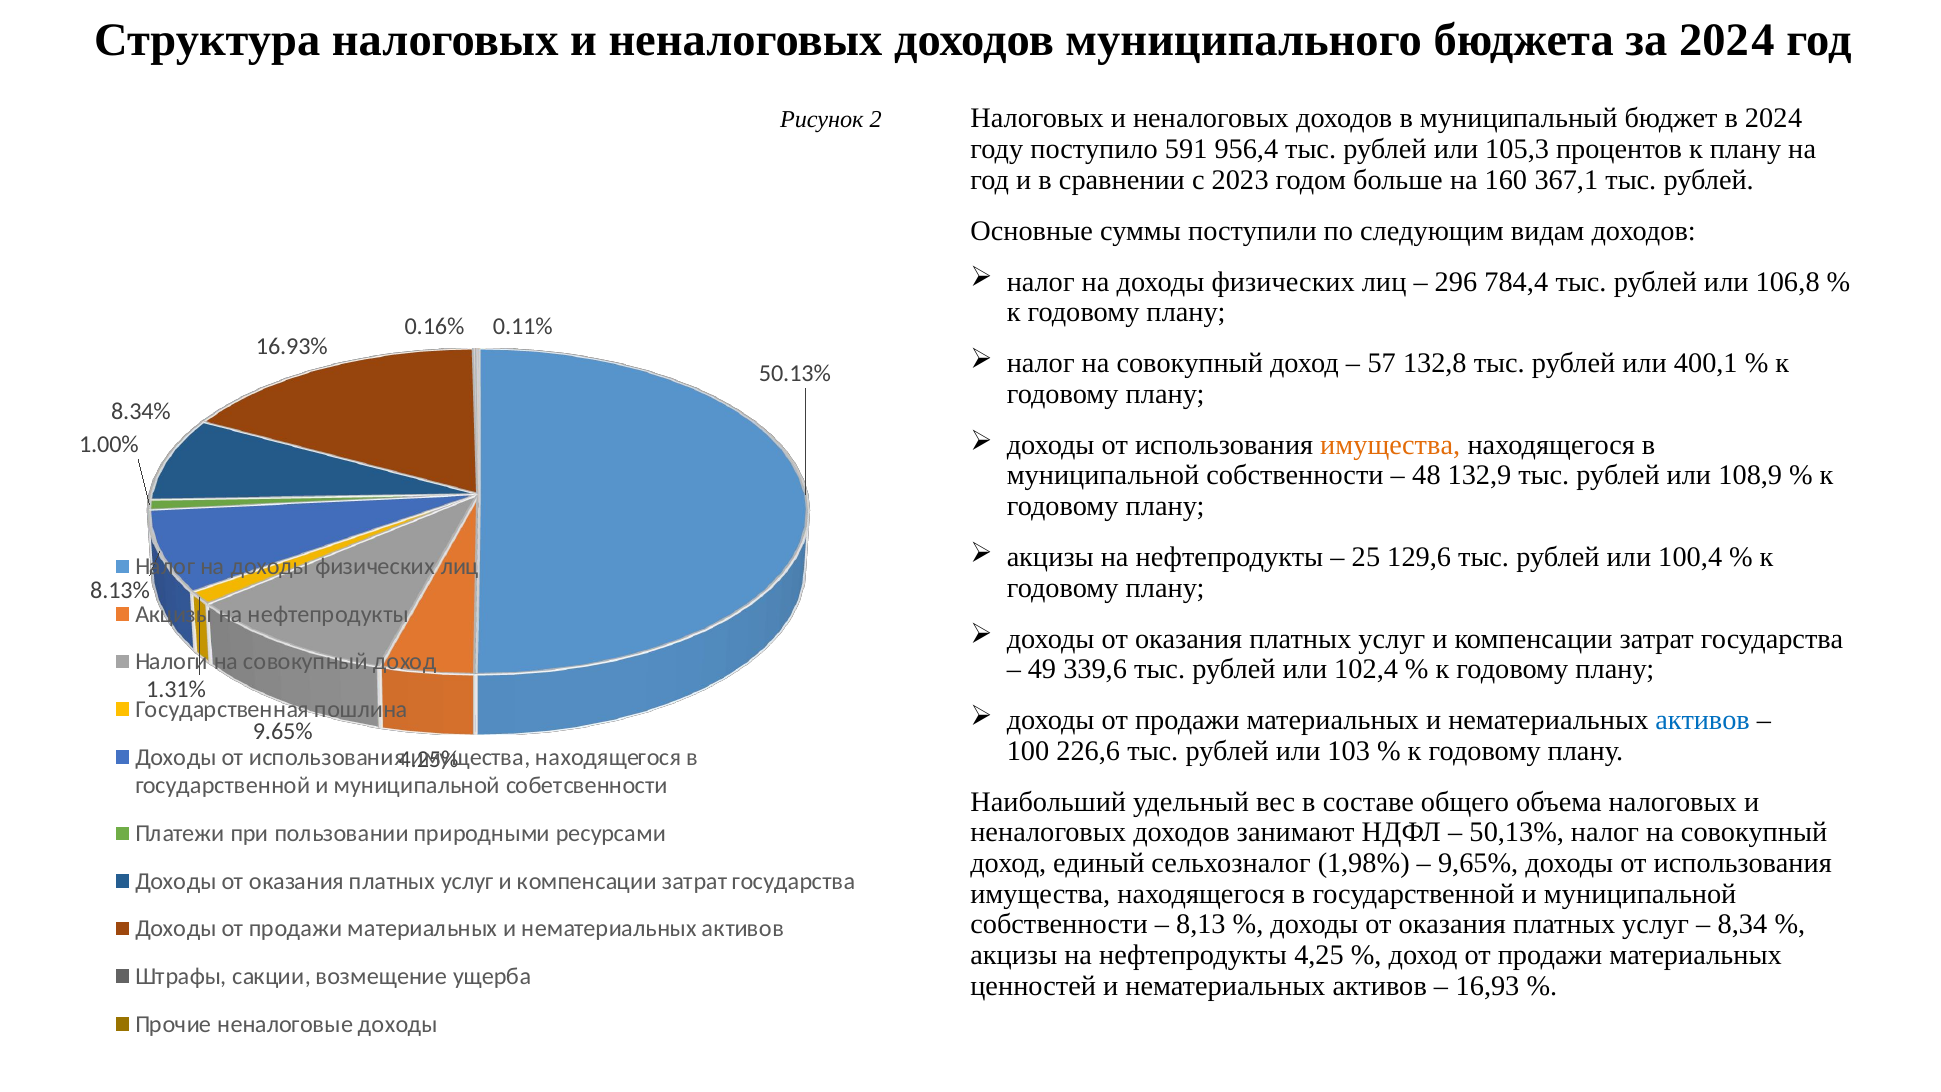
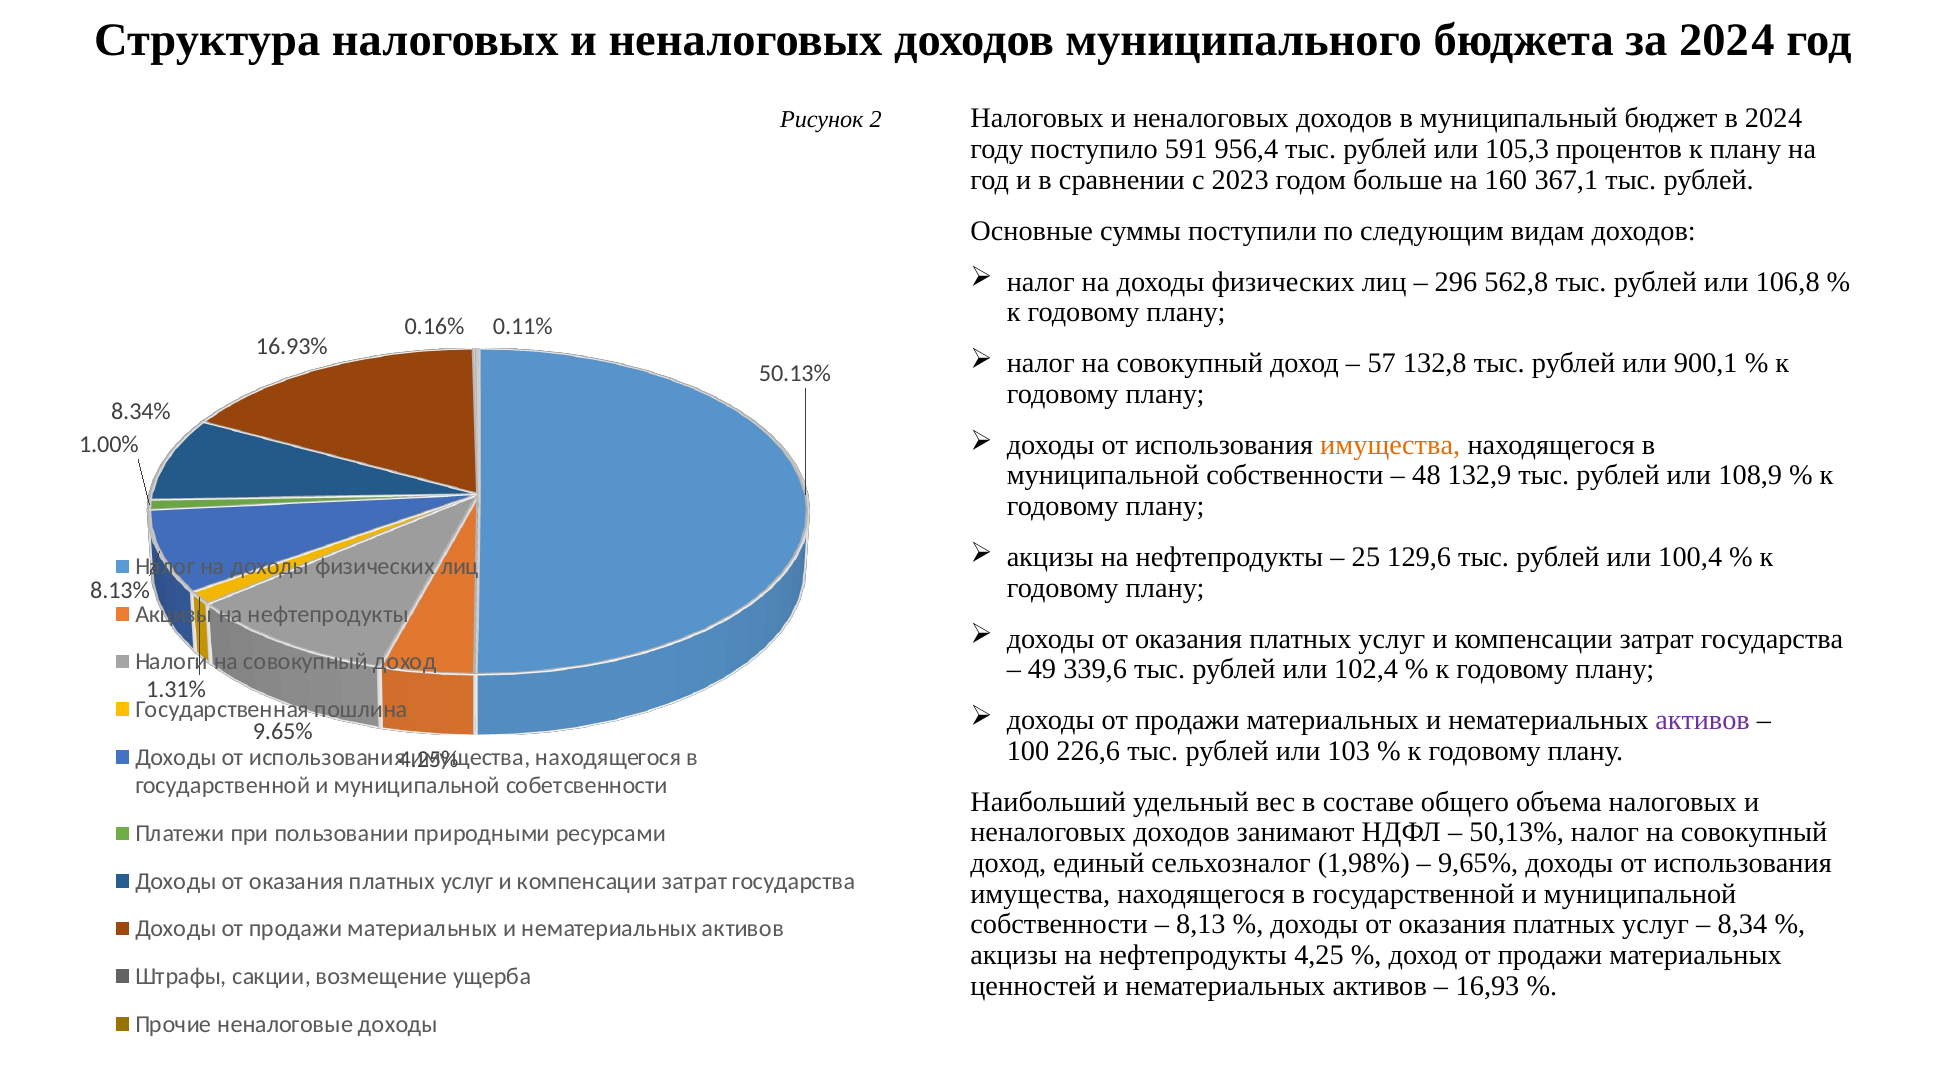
784,4: 784,4 -> 562,8 (1516, 282)
400,1: 400,1 -> 900,1 (1706, 363)
активов colour: blue -> purple (1703, 720)
